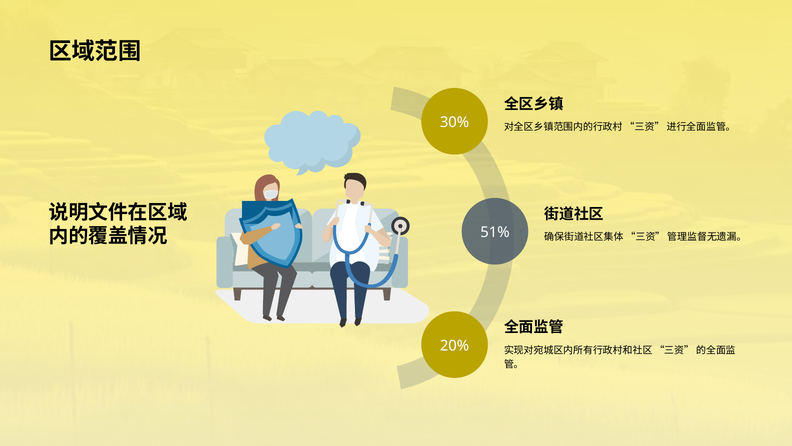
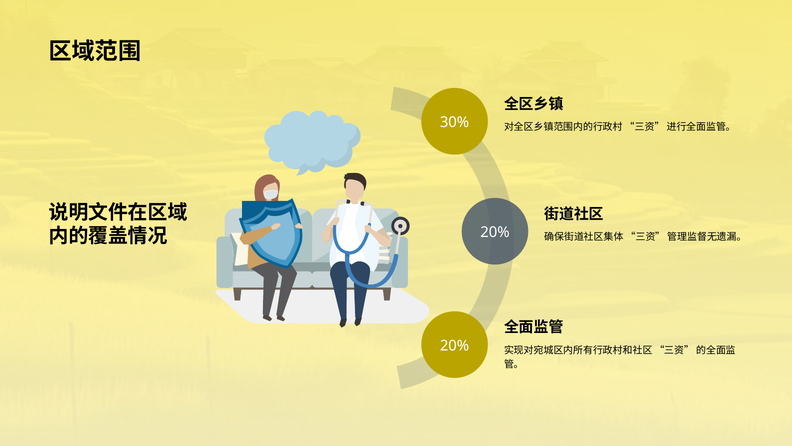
51%: 51% -> 20% (495, 232)
